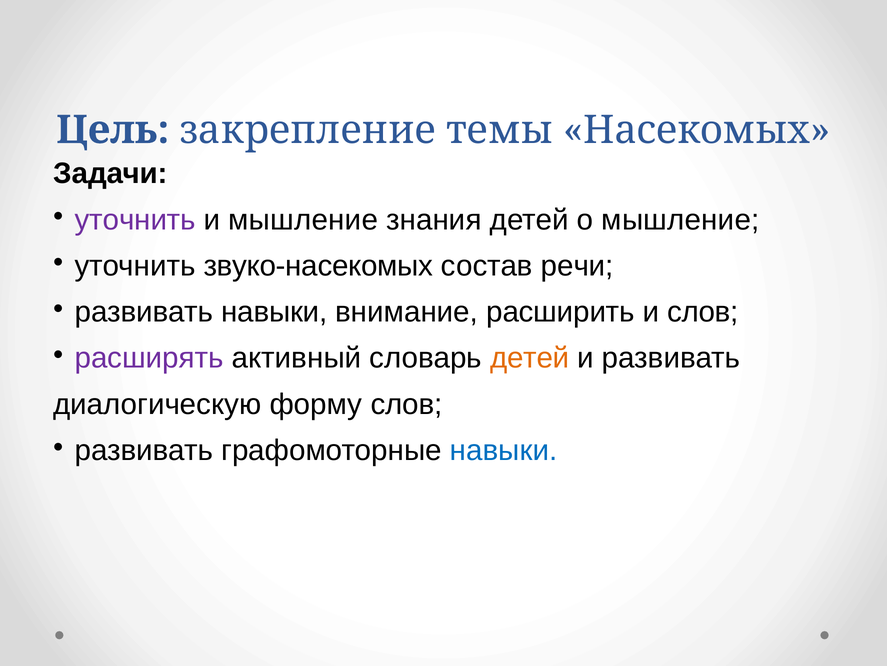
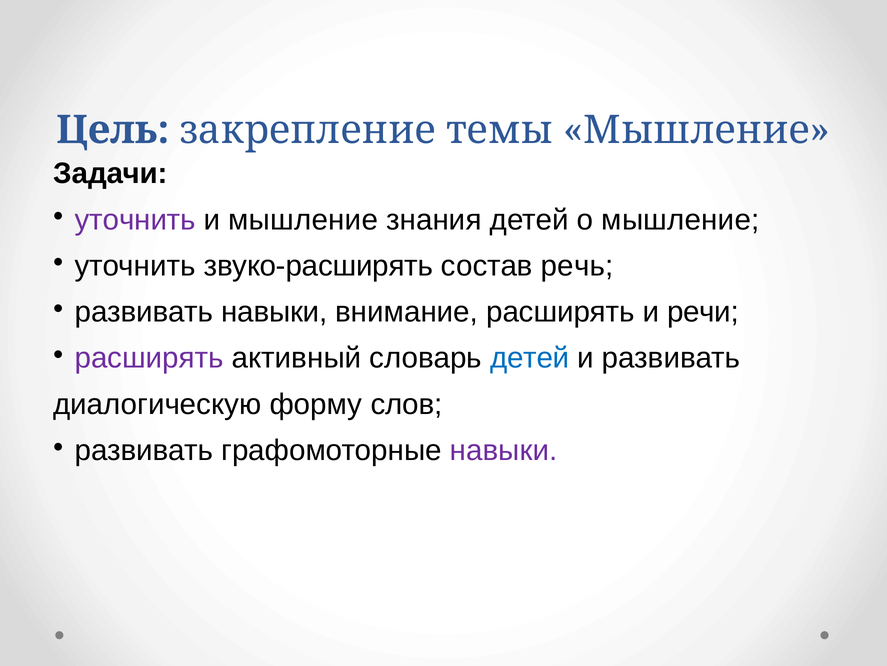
темы Насекомых: Насекомых -> Мышление (697, 130)
звуко-насекомых: звуко-насекомых -> звуко-расширять (318, 266)
речи: речи -> речь (577, 266)
внимание расширить: расширить -> расширять (560, 312)
и слов: слов -> речи (703, 312)
детей colour: orange -> blue (530, 358)
навыки colour: blue -> purple (504, 450)
